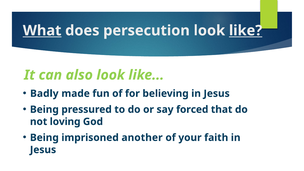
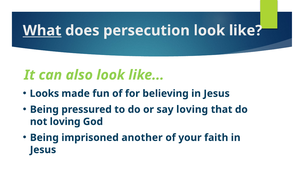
like underline: present -> none (246, 31)
Badly: Badly -> Looks (44, 94)
say forced: forced -> loving (192, 109)
